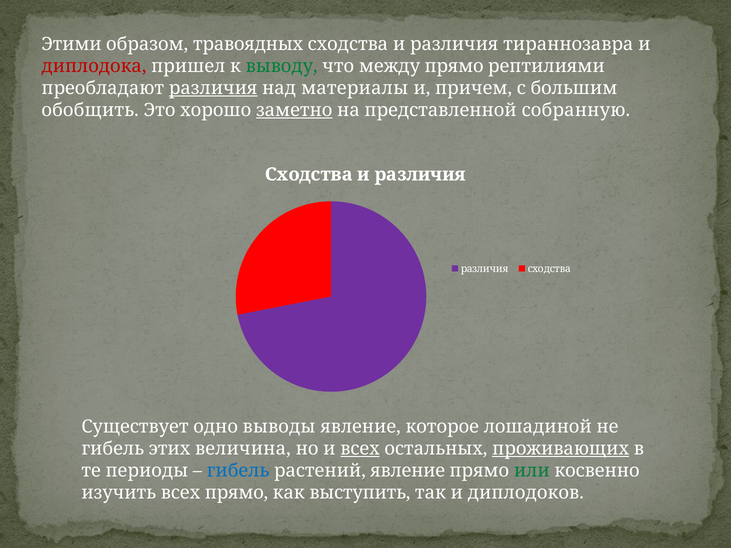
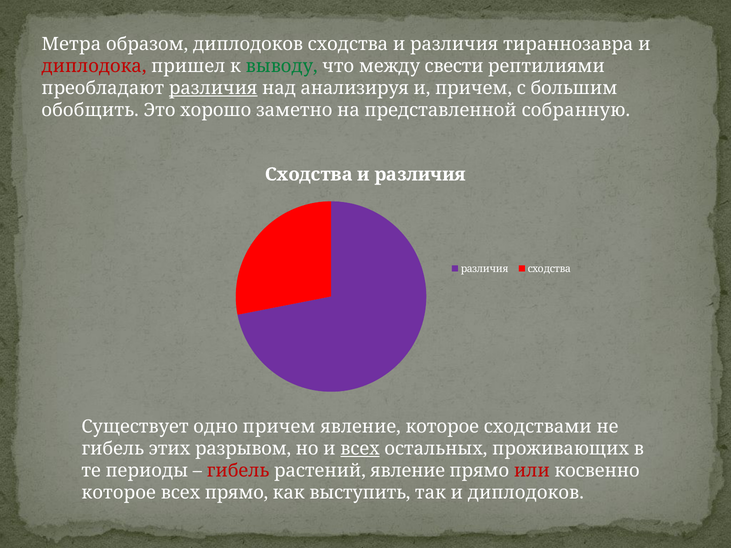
Этими: Этими -> Метра (71, 44)
образом травоядных: травоядных -> диплодоков (248, 44)
между прямо: прямо -> свести (454, 66)
материалы: материалы -> анализируя (355, 88)
заметно underline: present -> none (294, 110)
одно выводы: выводы -> причем (279, 427)
лошадиной: лошадиной -> сходствами (538, 427)
величина: величина -> разрывом (243, 449)
проживающих underline: present -> none (561, 449)
гибель colour: blue -> red (238, 471)
или colour: green -> red (532, 471)
изучить: изучить -> которое (119, 493)
